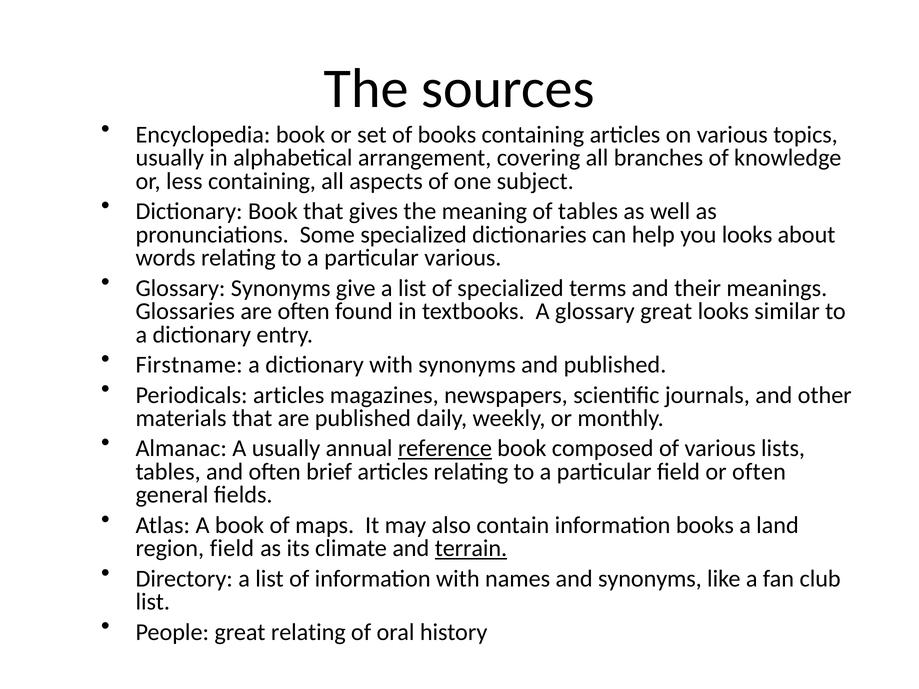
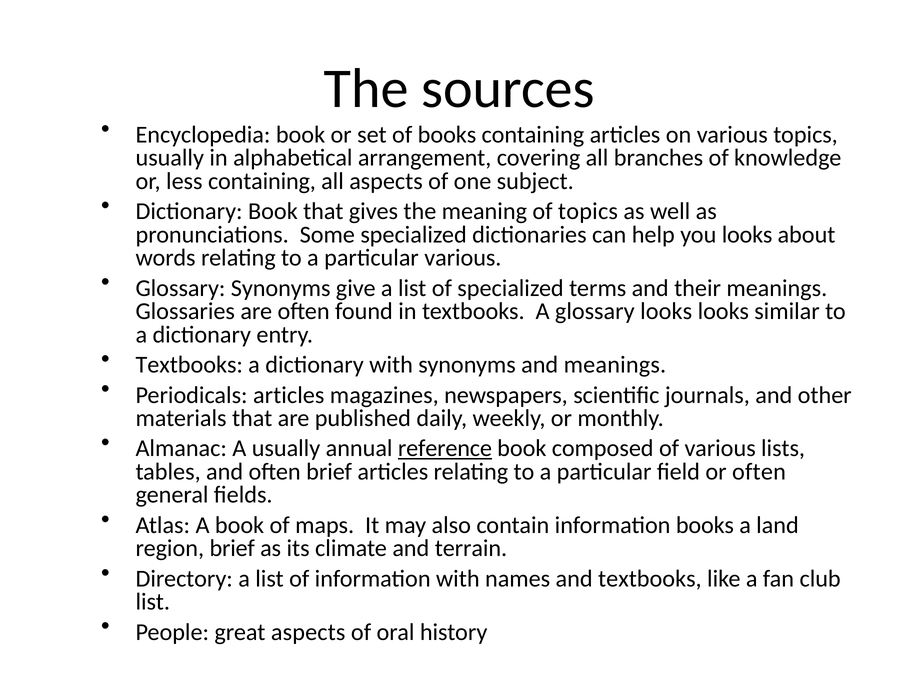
of tables: tables -> topics (588, 211)
glossary great: great -> looks (666, 311)
Firstname: Firstname -> Textbooks (189, 365)
and published: published -> meanings (615, 365)
region field: field -> brief (232, 549)
terrain underline: present -> none (471, 549)
and synonyms: synonyms -> textbooks (650, 579)
great relating: relating -> aspects (308, 632)
